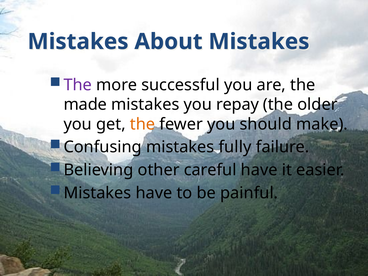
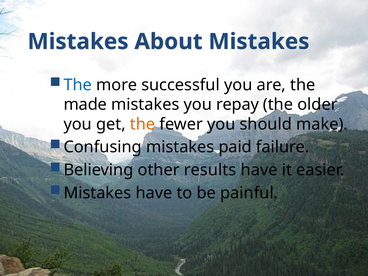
The colour: purple -> blue (78, 85)
fully: fully -> paid (235, 147)
careful: careful -> results (210, 170)
